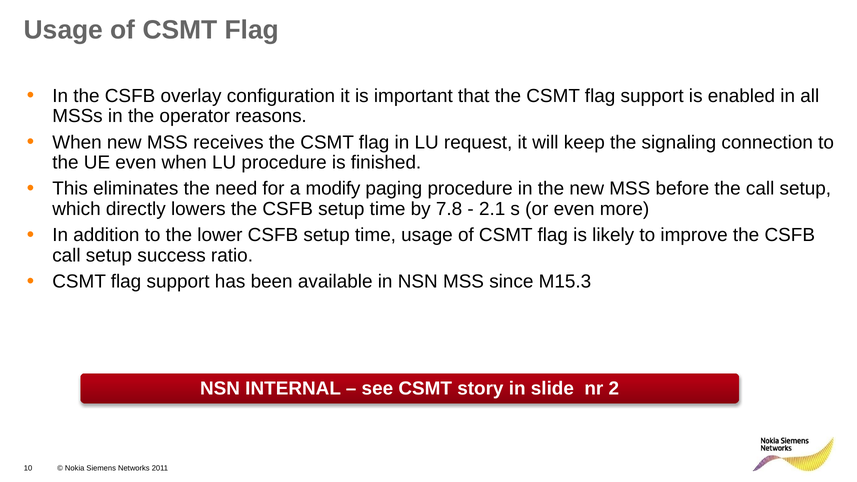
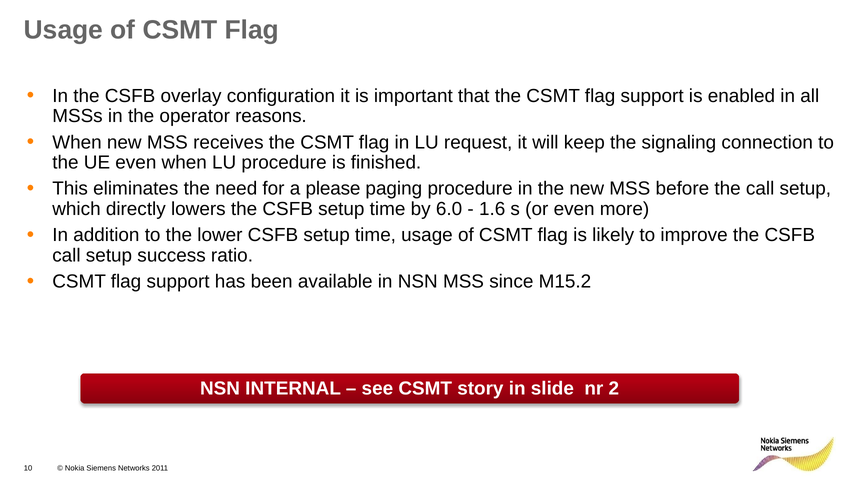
modify: modify -> please (333, 189)
7.8: 7.8 -> 6.0 (449, 209)
2.1: 2.1 -> 1.6 (492, 209)
M15.3: M15.3 -> M15.2 (565, 282)
